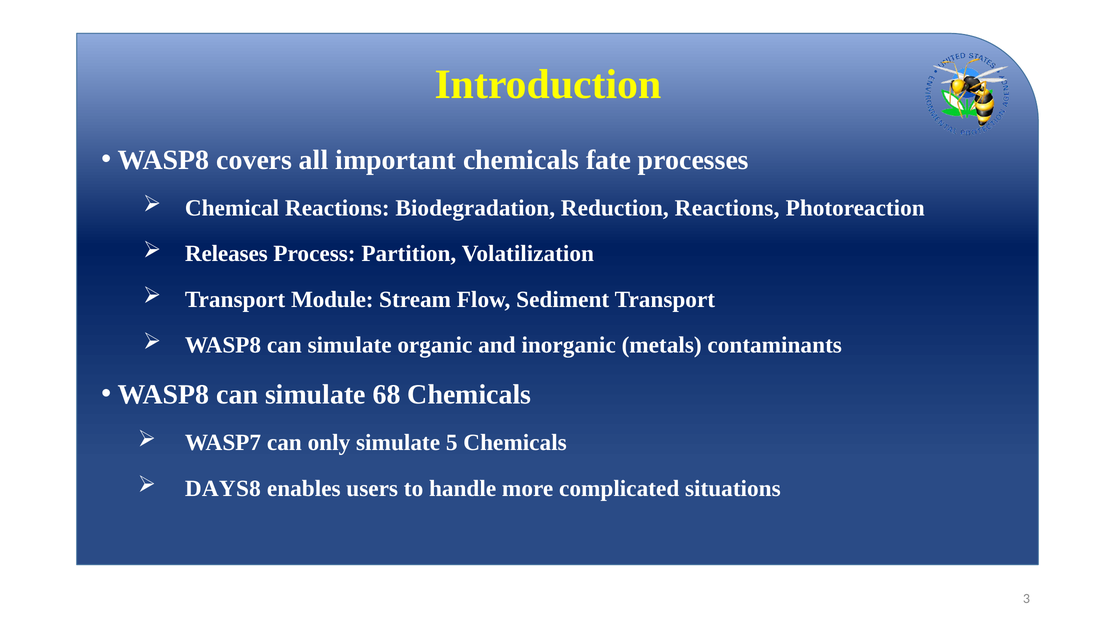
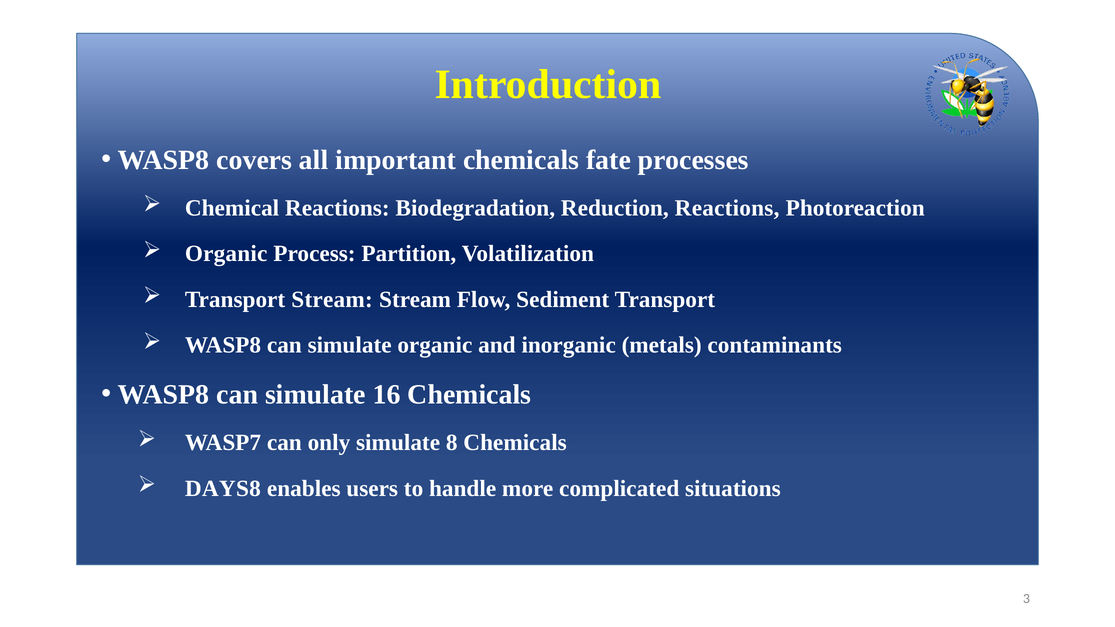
Releases: Releases -> Organic (226, 254)
Transport Module: Module -> Stream (332, 300)
68: 68 -> 16 (387, 395)
5: 5 -> 8 (452, 443)
